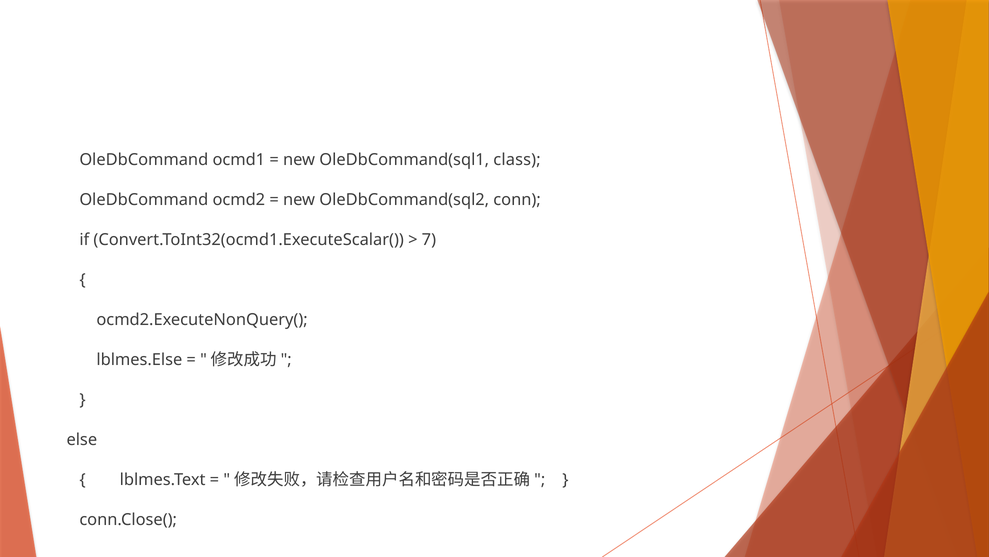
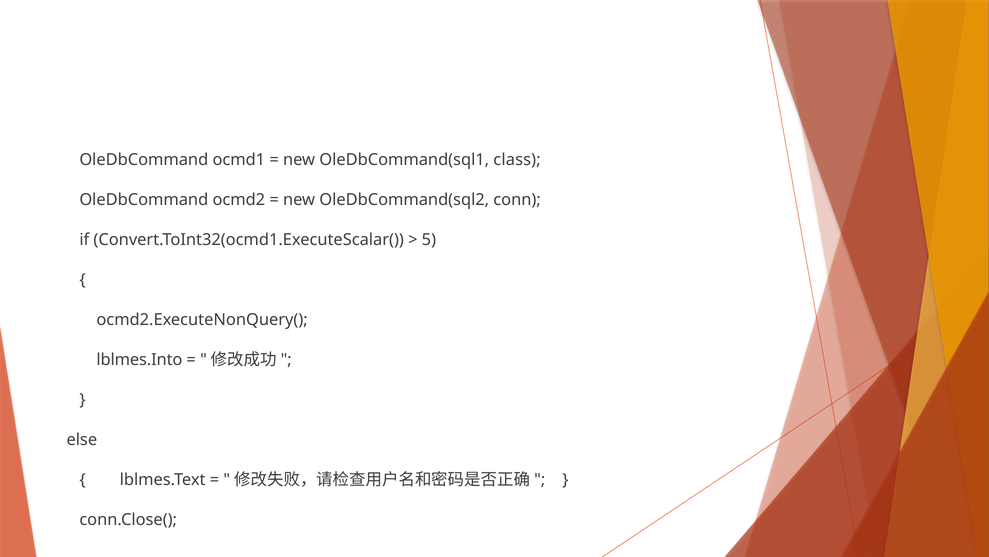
7: 7 -> 5 (429, 239)
lblmes.Else: lblmes.Else -> lblmes.Into (139, 359)
